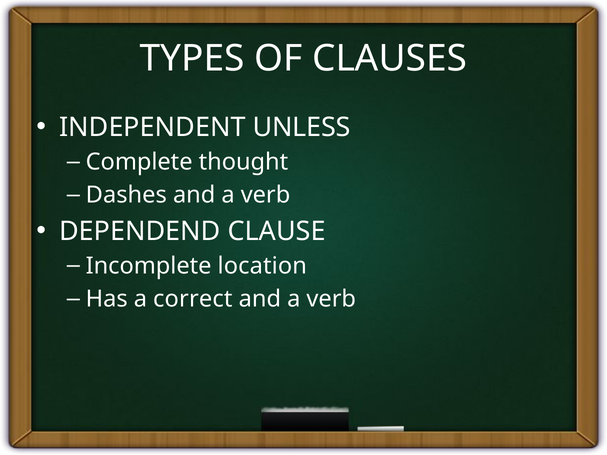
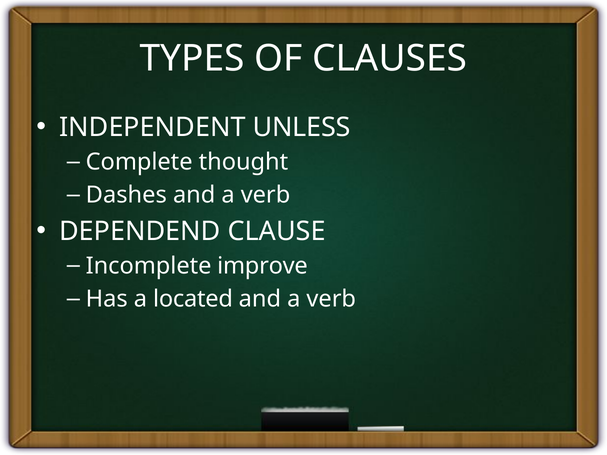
location: location -> improve (262, 266)
correct: correct -> located (193, 299)
